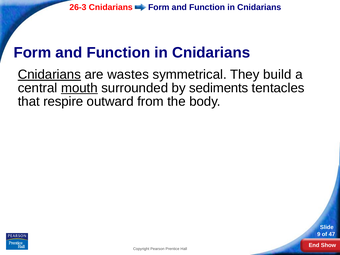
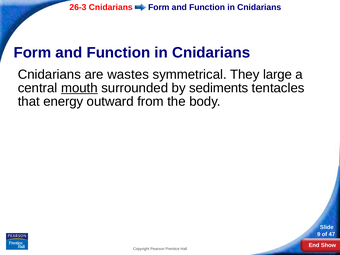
Cnidarians underline: present -> none (49, 75)
build: build -> large (277, 75)
respire: respire -> energy (63, 102)
